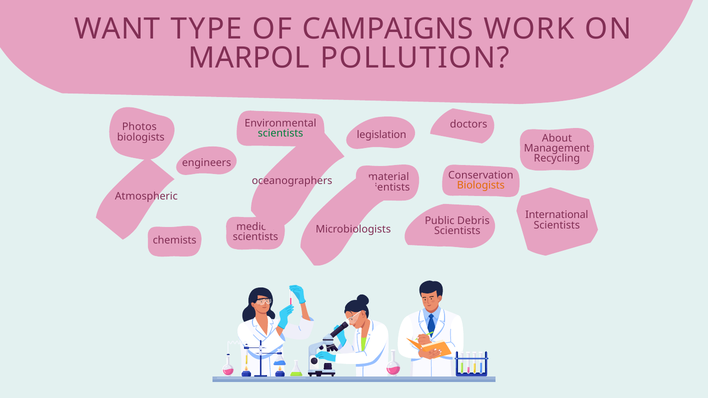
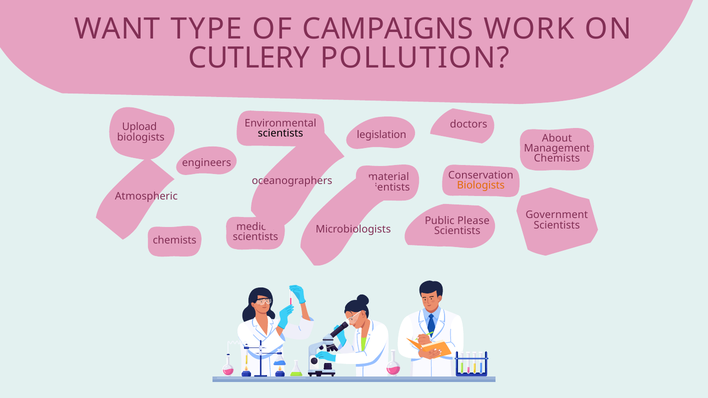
MARPOL: MARPOL -> CUTLERY (249, 58)
Photos: Photos -> Upload (139, 127)
scientists colour: green -> black (281, 134)
Recycling: Recycling -> Chemists (557, 159)
International: International -> Government (557, 215)
Debris: Debris -> Please (473, 221)
